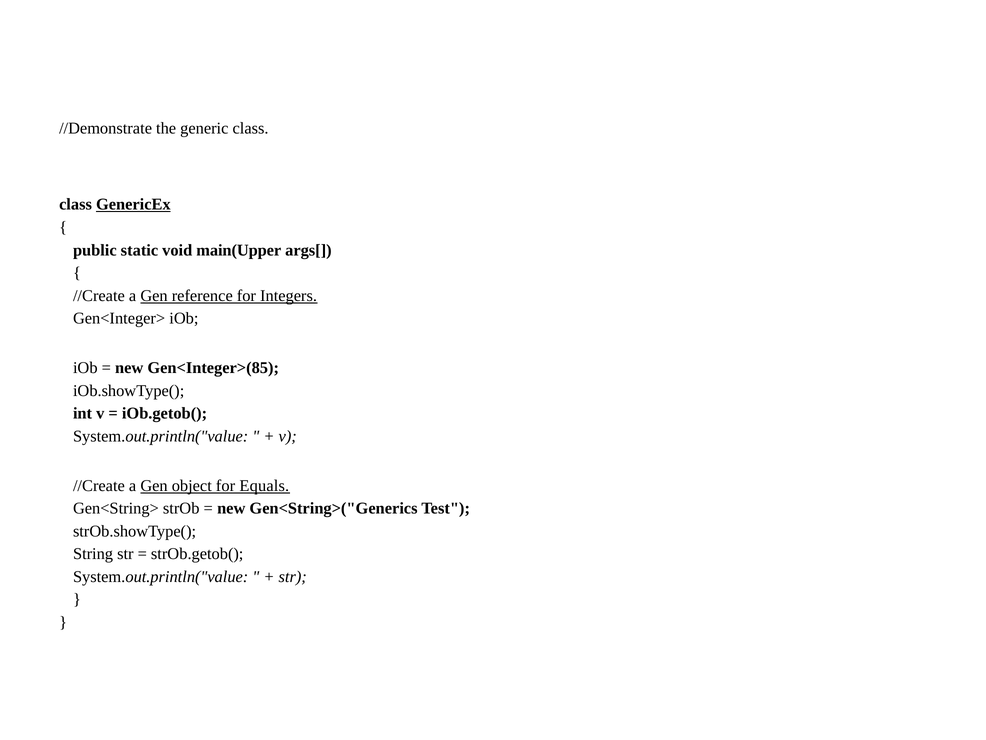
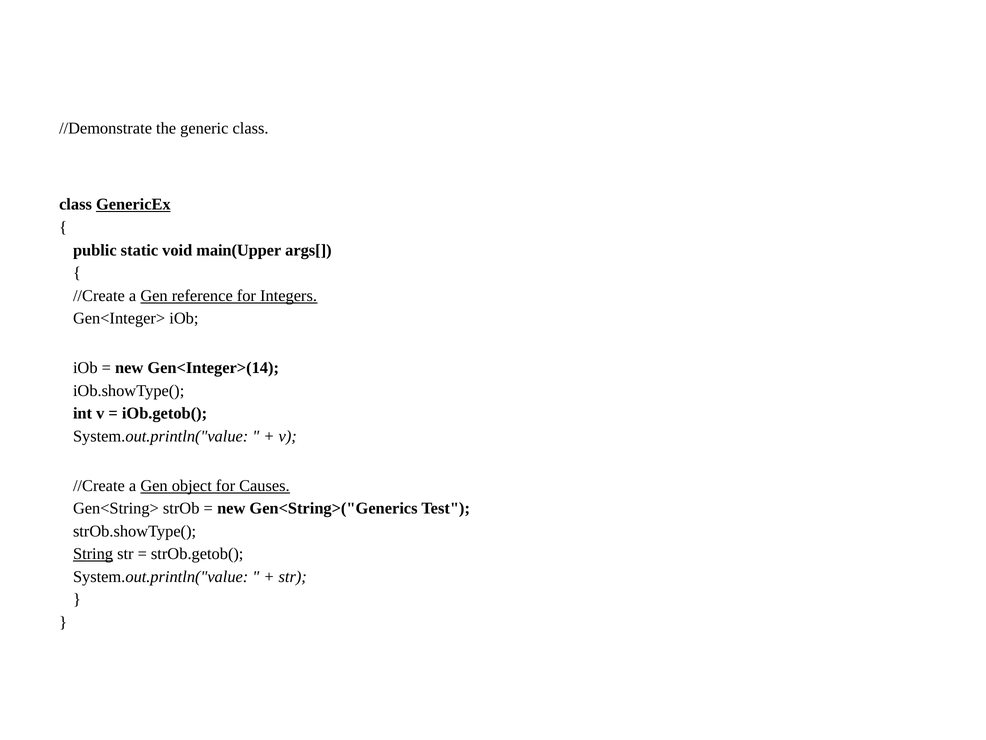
Gen<Integer>(85: Gen<Integer>(85 -> Gen<Integer>(14 (213, 368)
Equals: Equals -> Causes (264, 485)
String underline: none -> present (93, 554)
